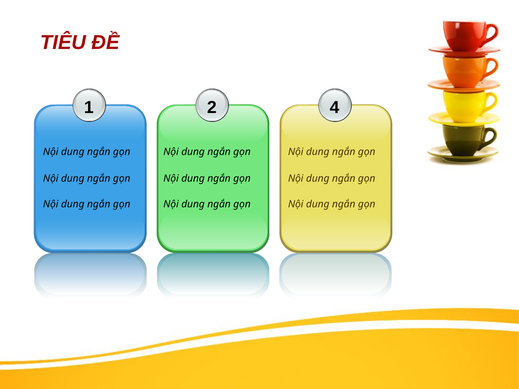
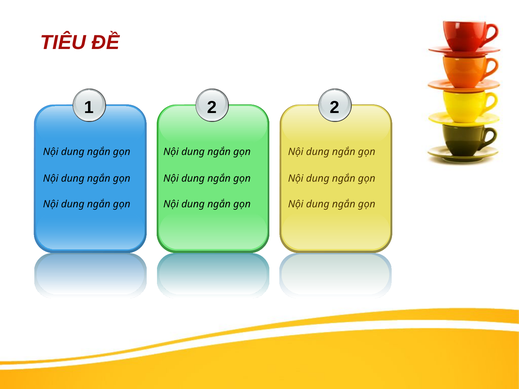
4: 4 -> 2 (335, 107)
